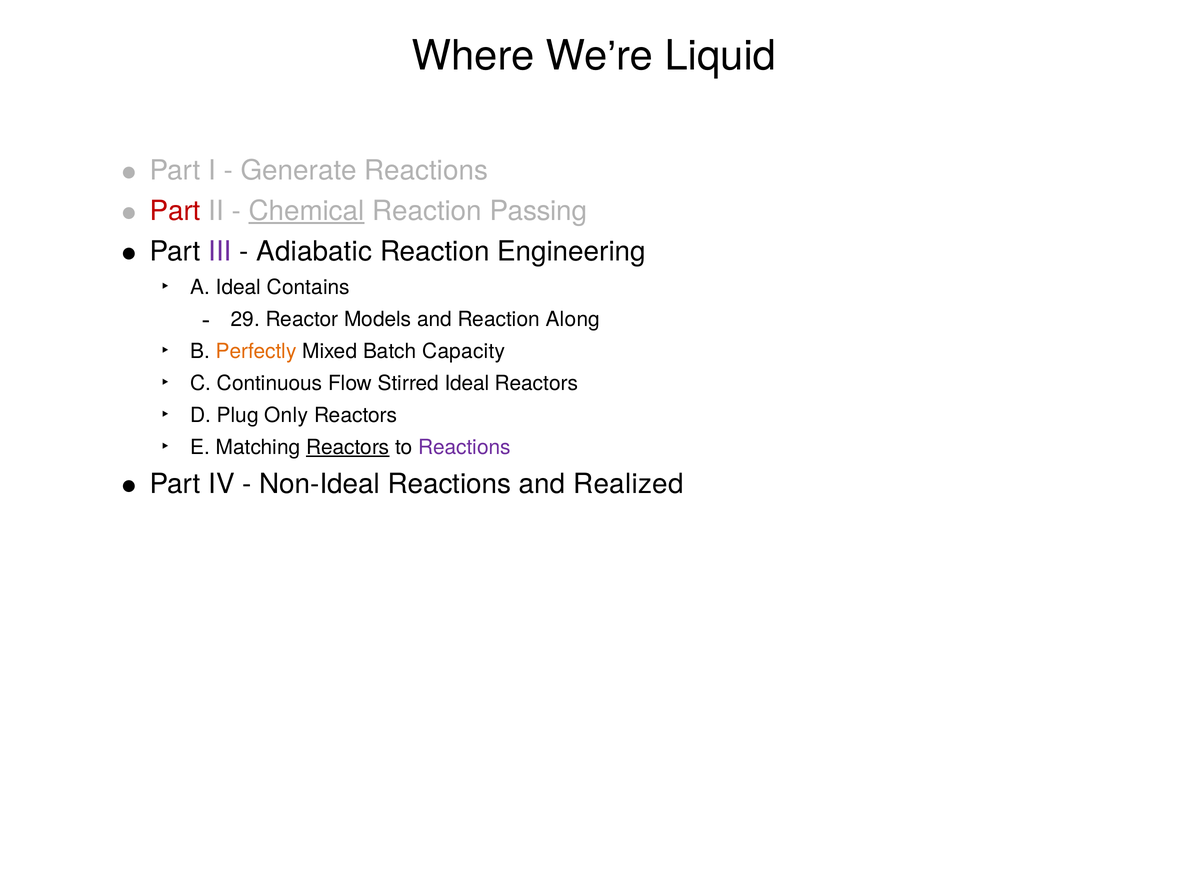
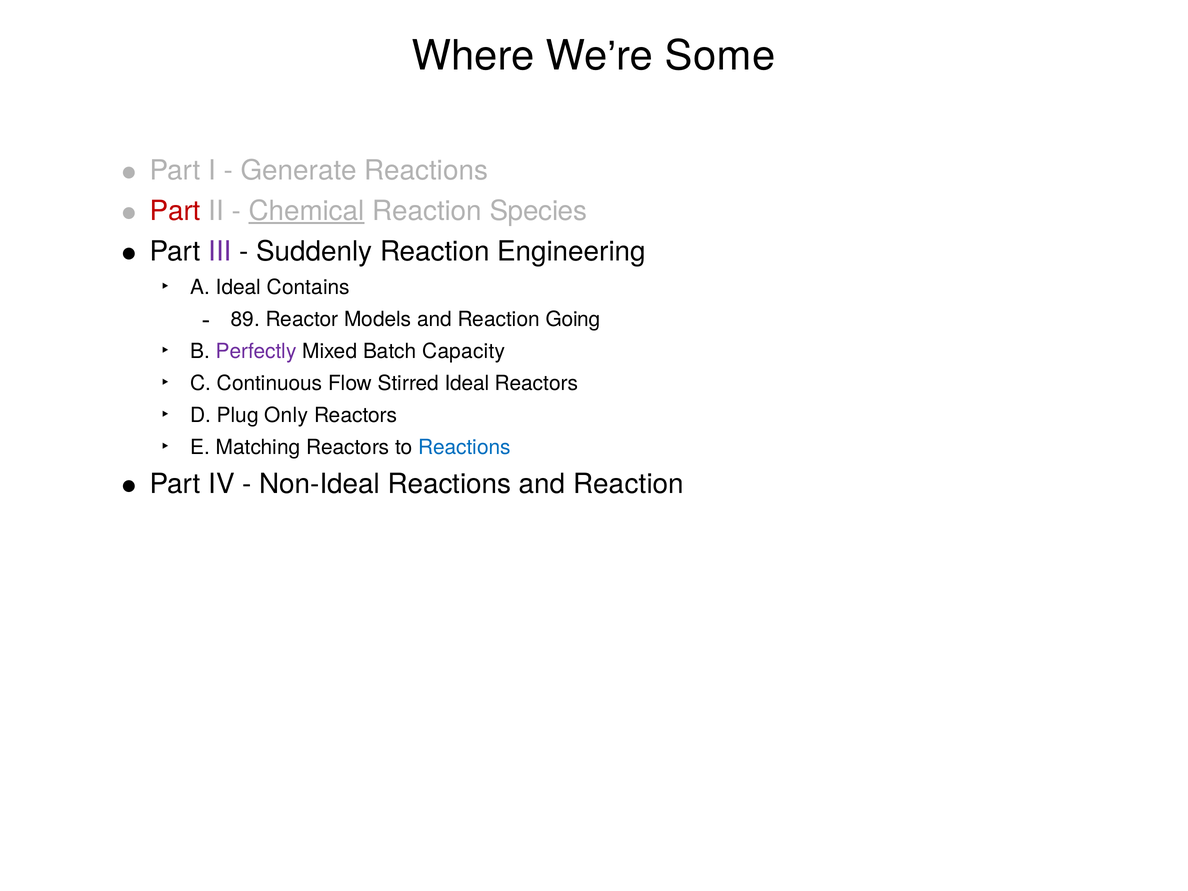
Liquid: Liquid -> Some (720, 56)
Passing: Passing -> Species (538, 211)
Adiabatic: Adiabatic -> Suddenly (314, 251)
29: 29 -> 89 (245, 319)
Along: Along -> Going (573, 319)
Perfectly colour: orange -> purple (256, 351)
Reactors underline: present -> none (348, 447)
Reactions colour: purple -> blue (464, 447)
Reactions and Realized: Realized -> Reaction (629, 484)
